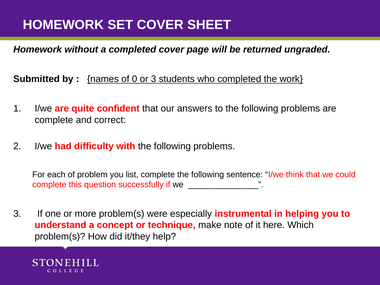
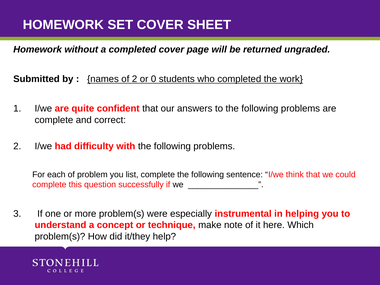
of 0: 0 -> 2 (135, 79)
or 3: 3 -> 0 (154, 79)
